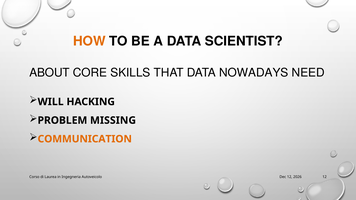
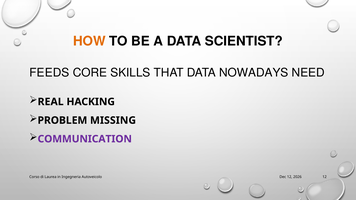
ABOUT: ABOUT -> FEEDS (49, 73)
WILL: WILL -> REAL (51, 102)
COMMUNICATION colour: orange -> purple (85, 139)
